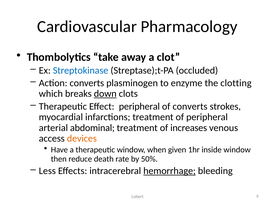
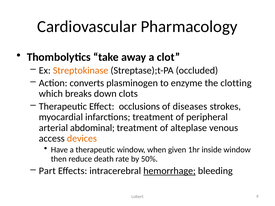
Streptokinase colour: blue -> orange (81, 70)
down underline: present -> none (105, 94)
Effect peripheral: peripheral -> occlusions (139, 106)
of converts: converts -> diseases (190, 106)
increases: increases -> alteplase (189, 128)
Less: Less -> Part (47, 171)
